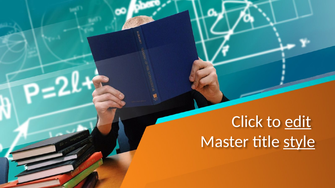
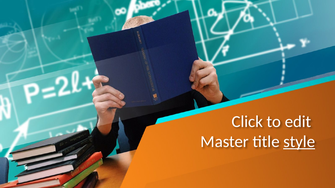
edit underline: present -> none (298, 122)
